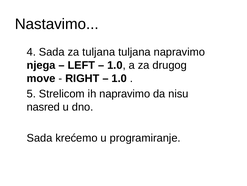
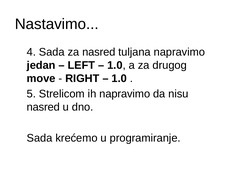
za tuljana: tuljana -> nasred (99, 52)
njega: njega -> jedan (41, 65)
